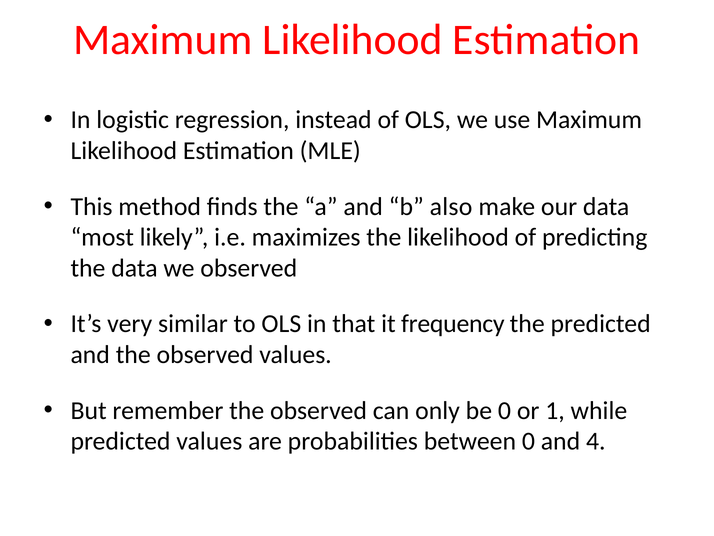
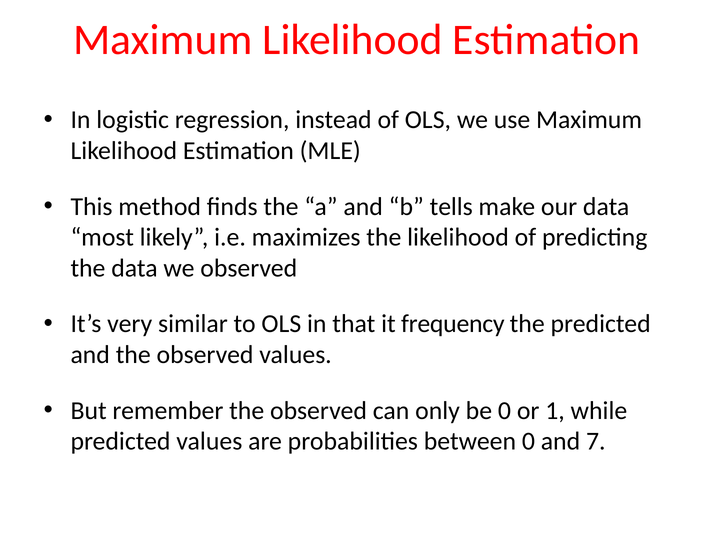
also: also -> tells (451, 206)
4: 4 -> 7 (596, 441)
